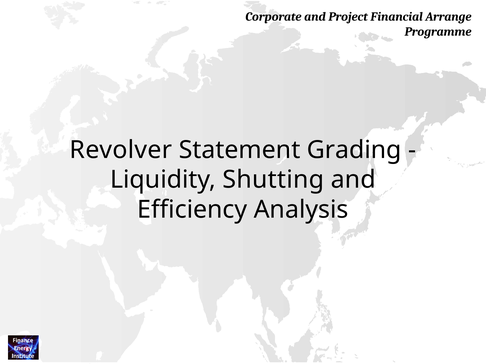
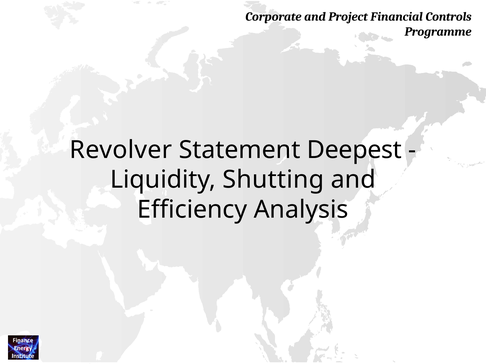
Arrange: Arrange -> Controls (449, 17)
Grading: Grading -> Deepest (354, 150)
